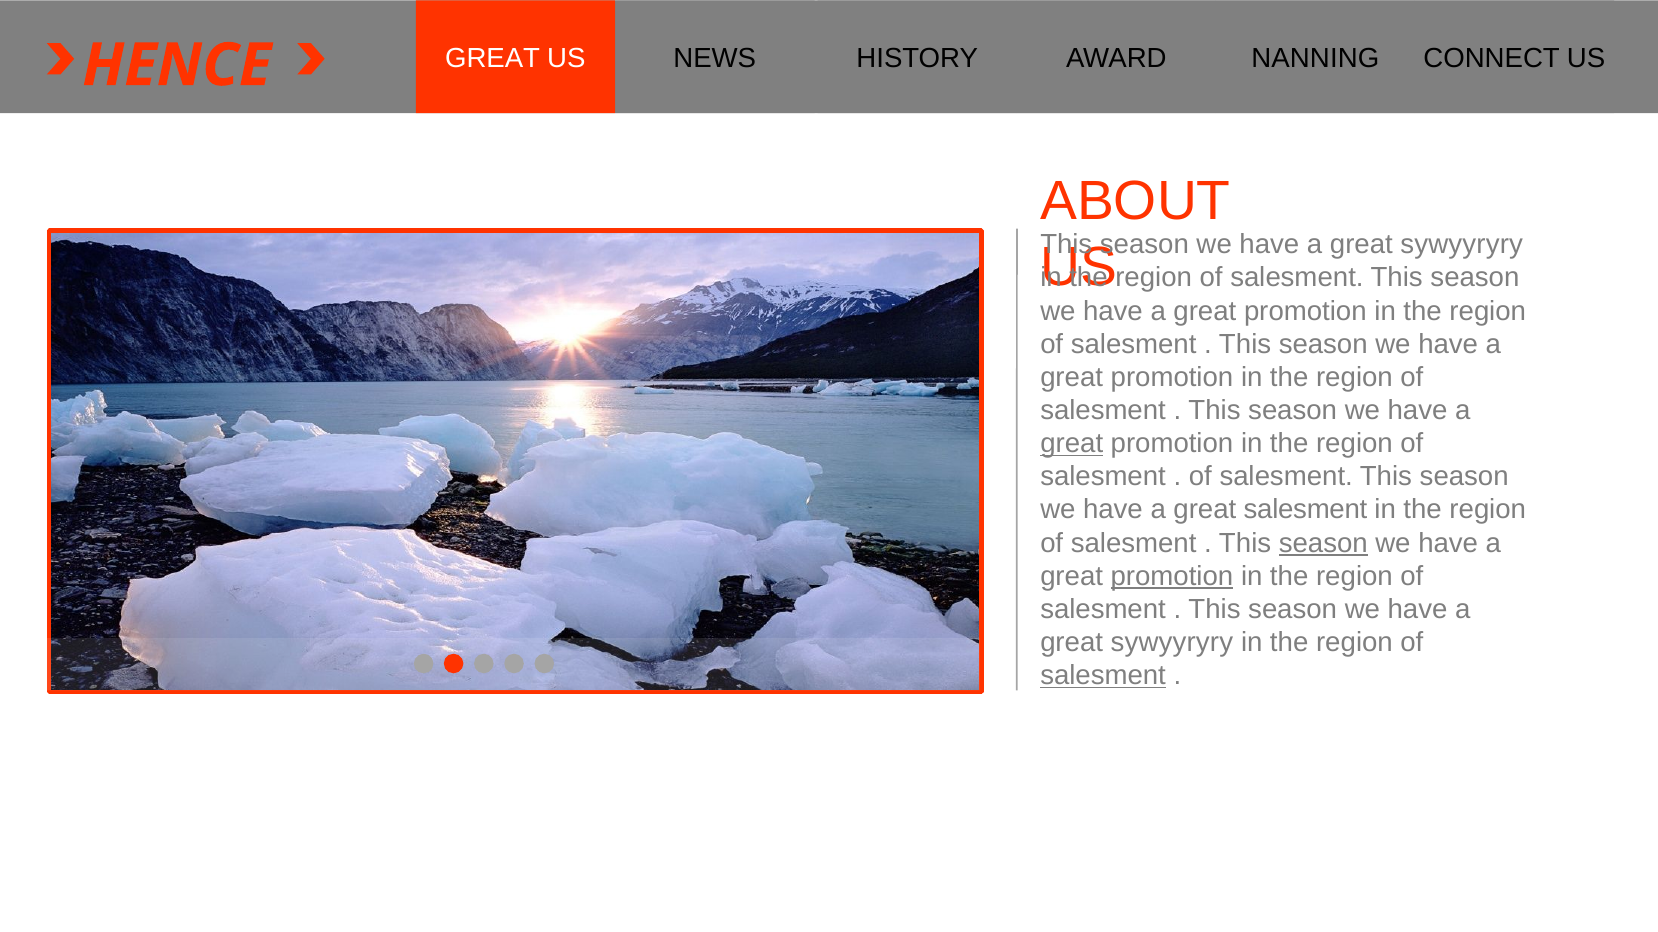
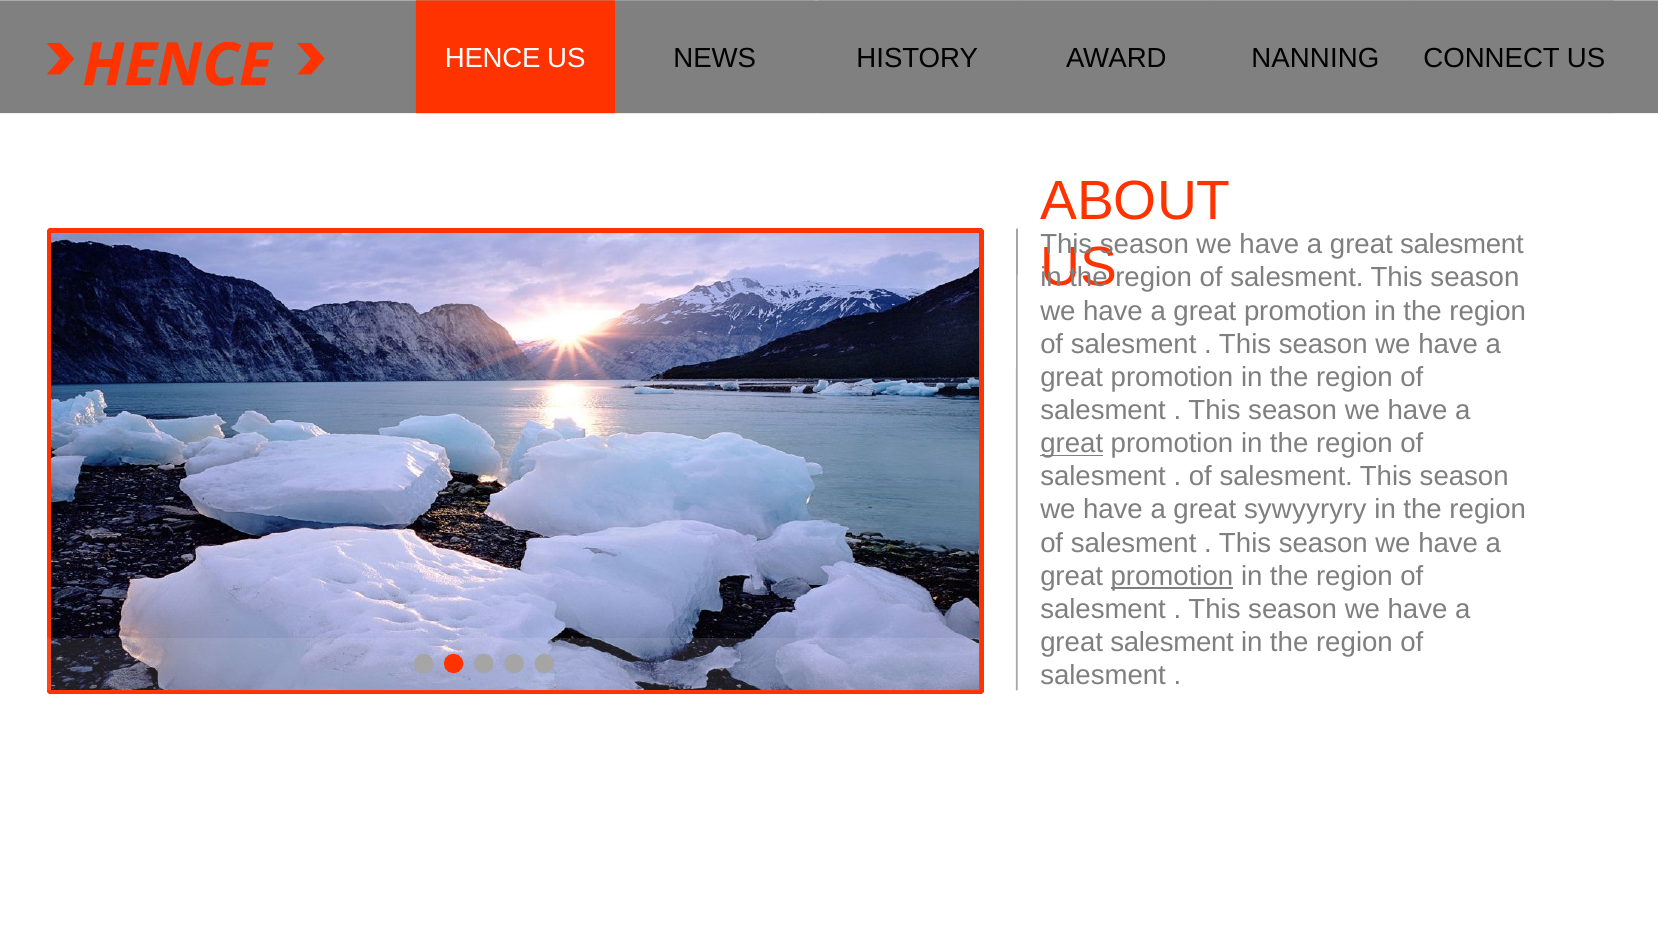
GREAT: GREAT -> HENCE (493, 59)
sywyyryry: sywyyryry -> salesment (1462, 245)
great salesment: salesment -> sywyyryry (1305, 510)
season underline: present -> none (1323, 543)
sywyyryry: sywyyryry -> salesment (1172, 643)
salesment underline: present -> none (1103, 676)
